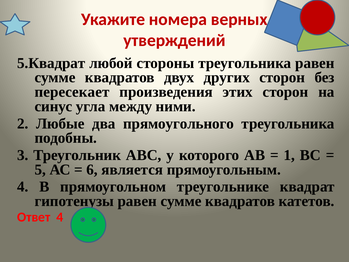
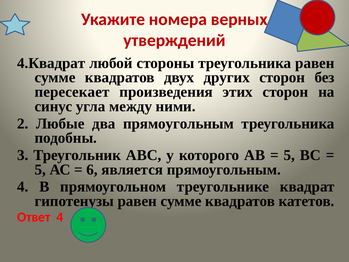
5.Квадрат: 5.Квадрат -> 4.Квадрат (51, 63)
два прямоугольного: прямоугольного -> прямоугольным (179, 123)
1: 1 -> 5 (289, 155)
